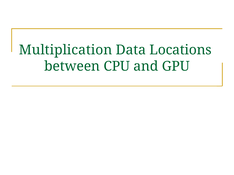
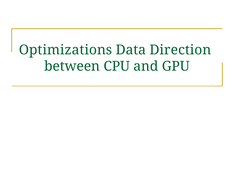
Multiplication: Multiplication -> Optimizations (65, 50)
Locations: Locations -> Direction (180, 50)
